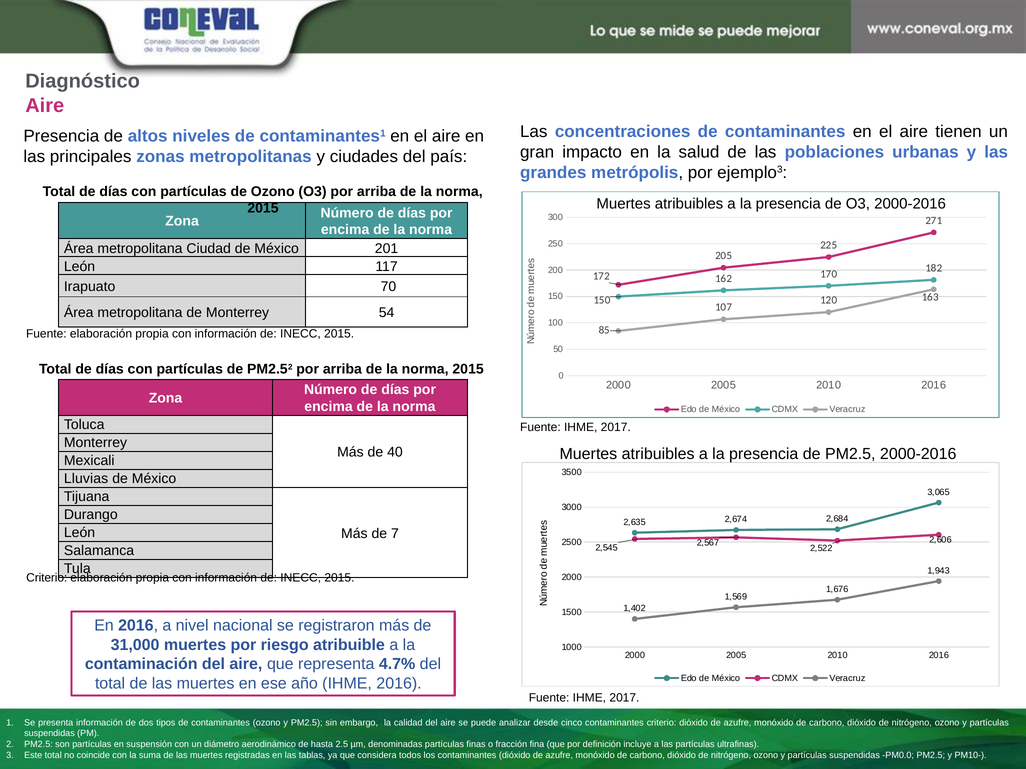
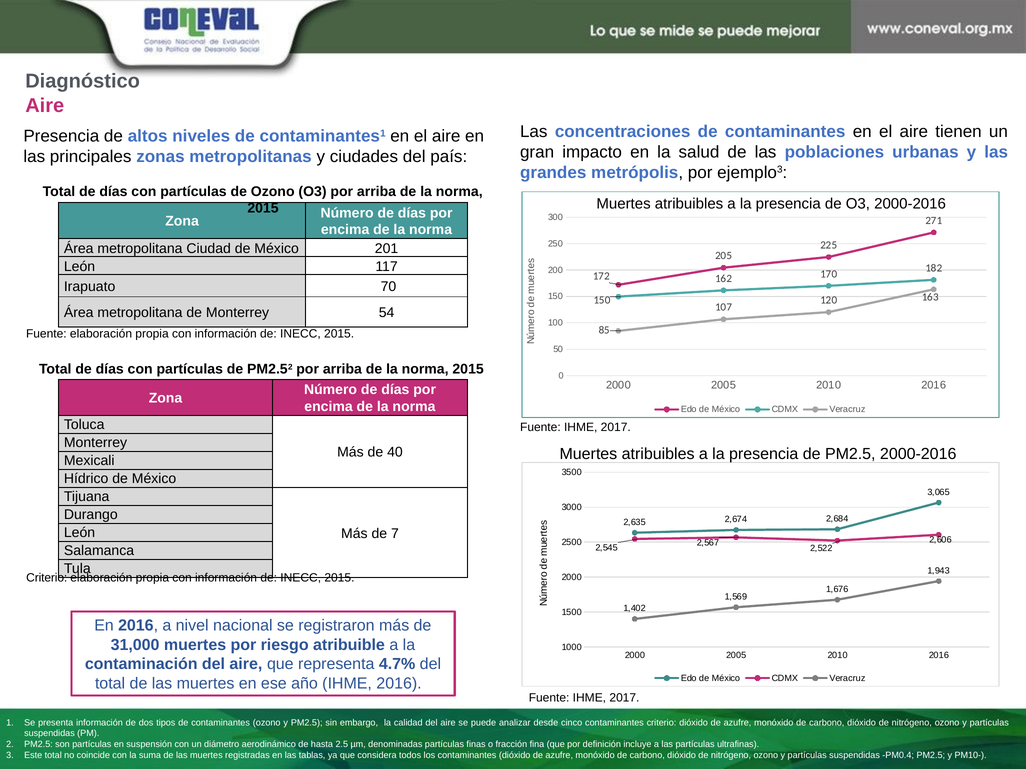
Lluvias: Lluvias -> Hídrico (86, 479)
PM0.0: PM0.0 -> PM0.4 (898, 756)
